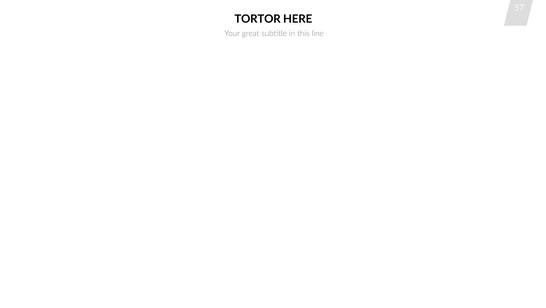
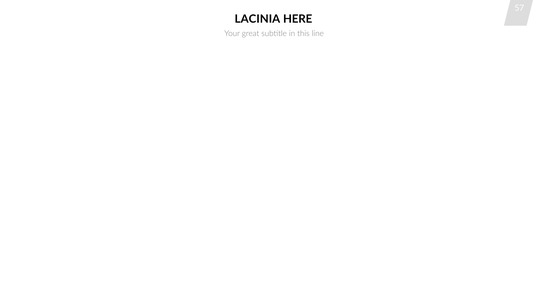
TORTOR: TORTOR -> LACINIA (257, 19)
